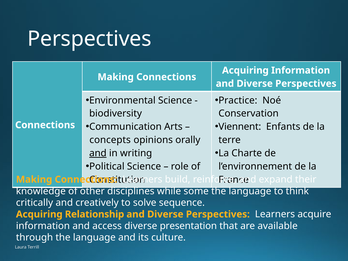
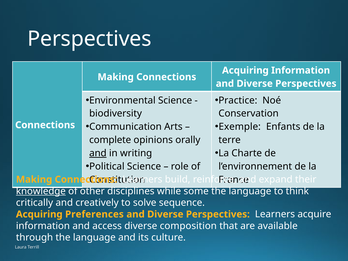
Viennent: Viennent -> Exemple (240, 127)
concepts: concepts -> complete (110, 140)
knowledge underline: none -> present (41, 191)
Relationship: Relationship -> Preferences (94, 214)
presentation: presentation -> composition (188, 226)
